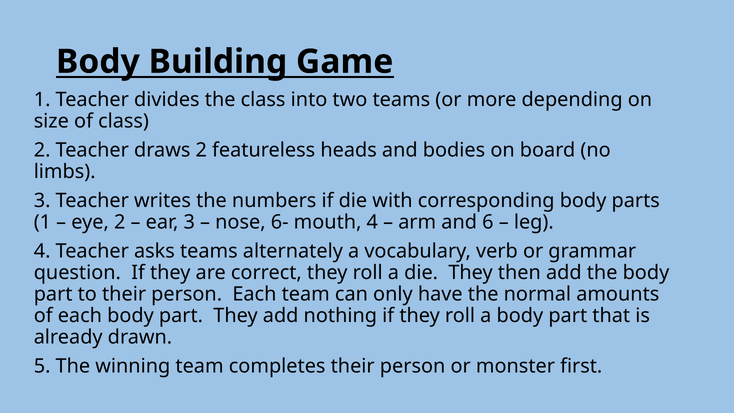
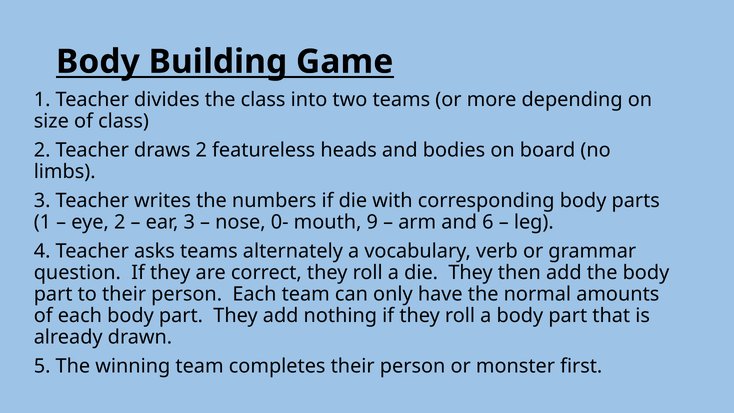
6-: 6- -> 0- (280, 222)
mouth 4: 4 -> 9 (372, 222)
